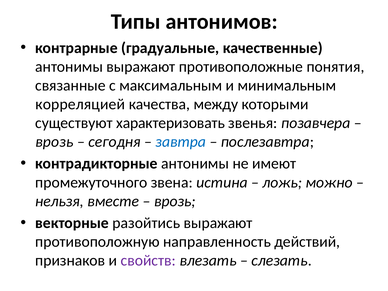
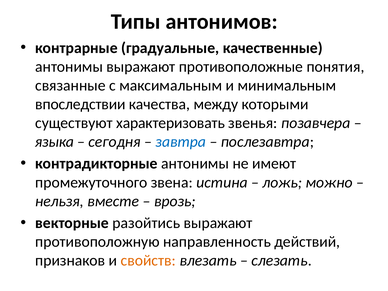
корреляцией: корреляцией -> впоследствии (80, 104)
врозь: врозь -> языка (54, 142)
свойств colour: purple -> orange (148, 261)
